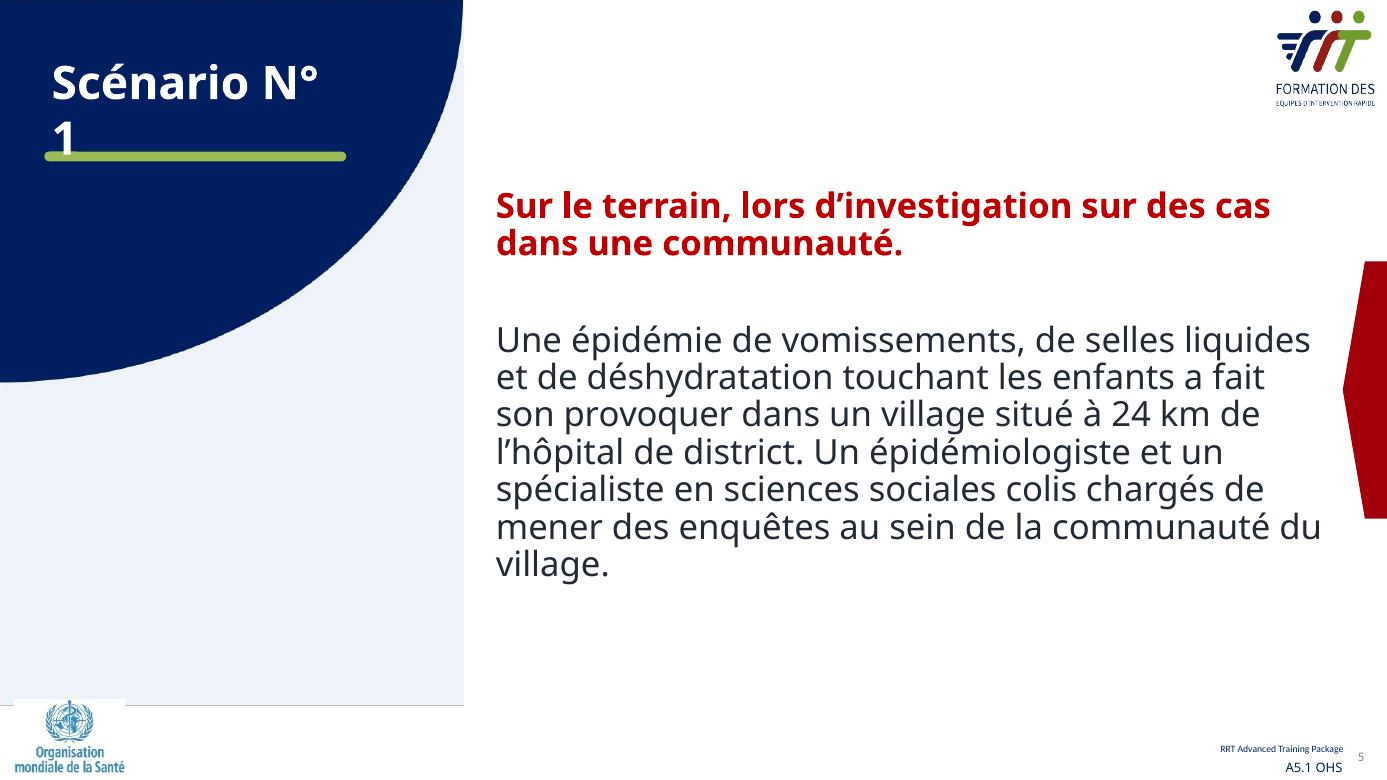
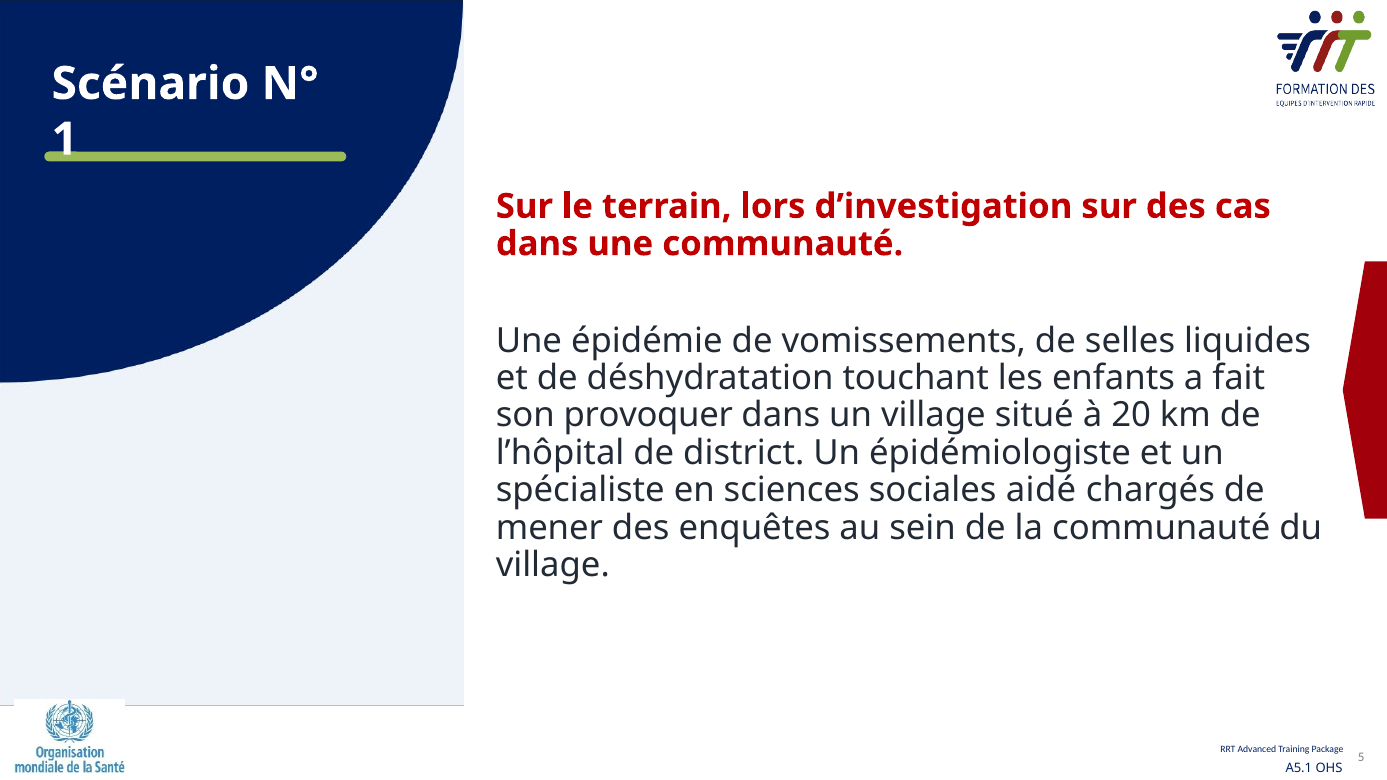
24: 24 -> 20 (1131, 416)
colis: colis -> aidé (1041, 490)
